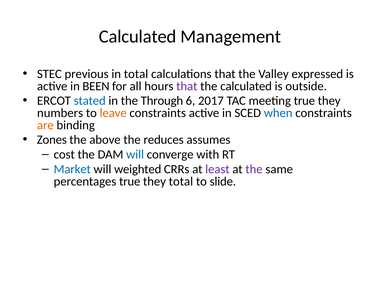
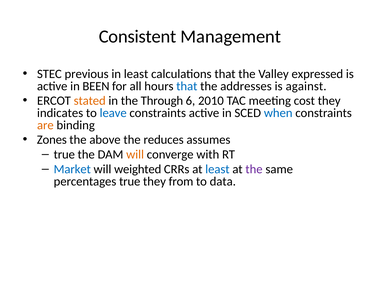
Calculated: Calculated -> Consistent (138, 36)
in total: total -> least (136, 74)
that colour: purple -> blue (187, 86)
the calculated: calculated -> addresses (246, 86)
outside: outside -> against (306, 86)
stated colour: blue -> orange (90, 101)
2017: 2017 -> 2010 (211, 101)
meeting true: true -> cost (304, 101)
numbers: numbers -> indicates (60, 113)
leave colour: orange -> blue (113, 113)
cost: cost -> true (64, 155)
will colour: blue -> orange (135, 155)
least colour: purple -> blue (217, 169)
they total: total -> from (181, 181)
slide: slide -> data (223, 181)
